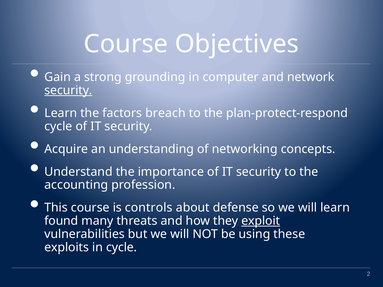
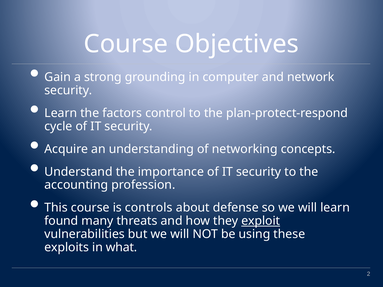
security underline: present -> none (68, 90)
breach: breach -> control (166, 113)
in cycle: cycle -> what (122, 248)
